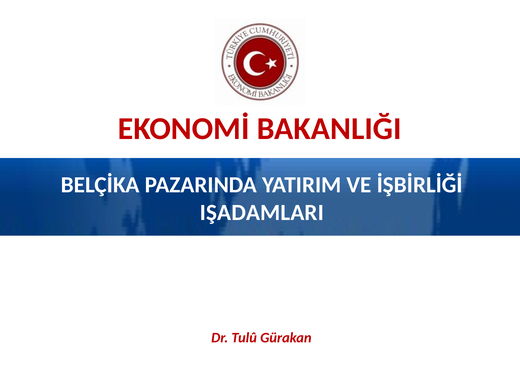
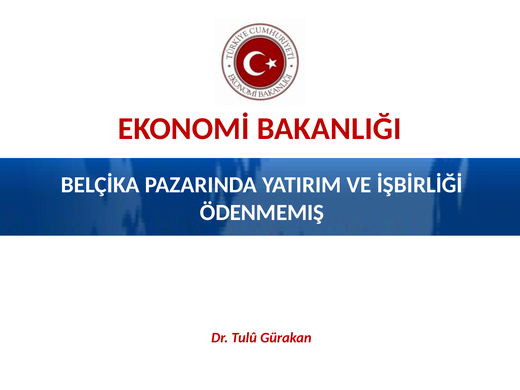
IŞADAMLARI: IŞADAMLARI -> ÖDENMEMIŞ (262, 213)
